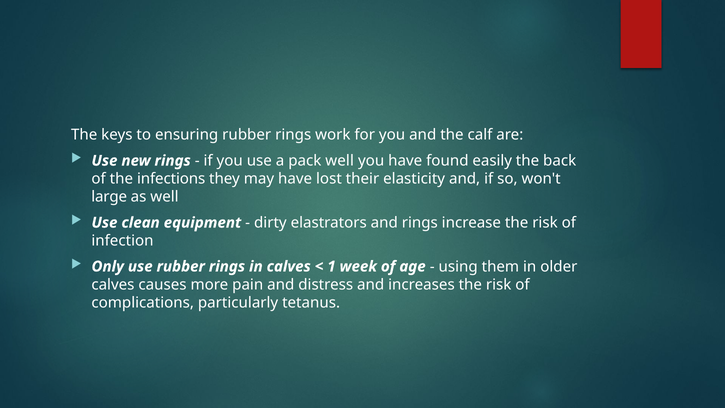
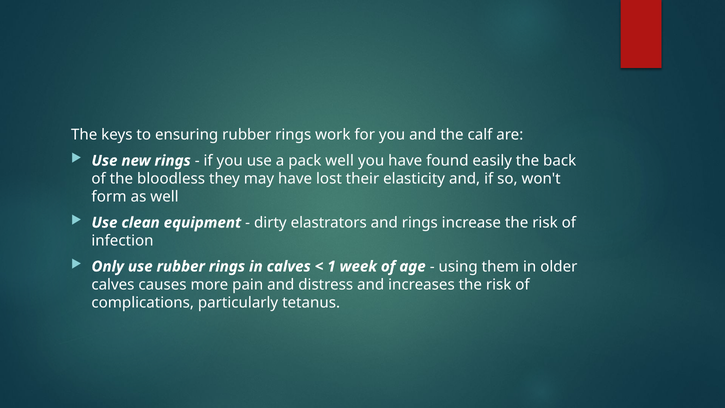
infections: infections -> bloodless (171, 179)
large: large -> form (109, 197)
